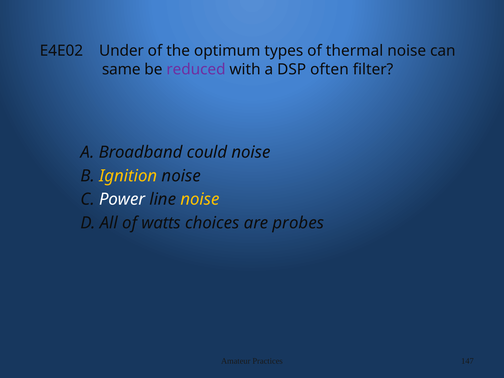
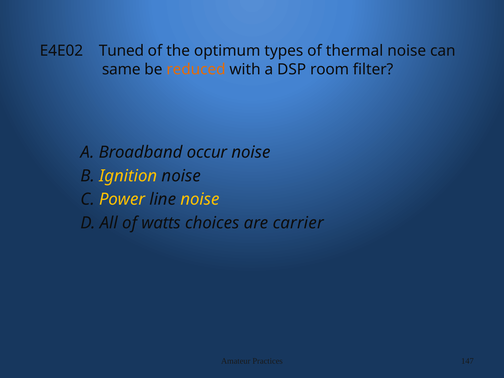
Under: Under -> Tuned (121, 51)
reduced colour: purple -> orange (196, 69)
often: often -> room (330, 69)
could: could -> occur (207, 152)
Power colour: white -> yellow (122, 199)
probes: probes -> carrier (298, 223)
